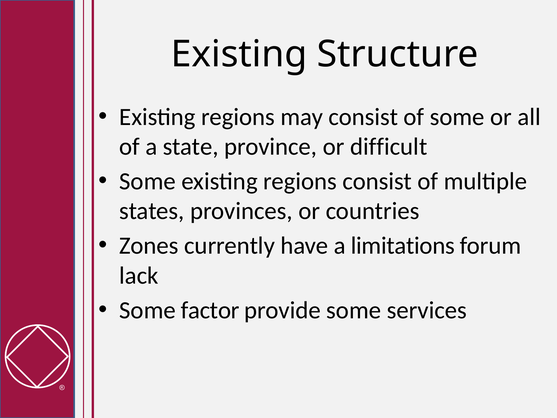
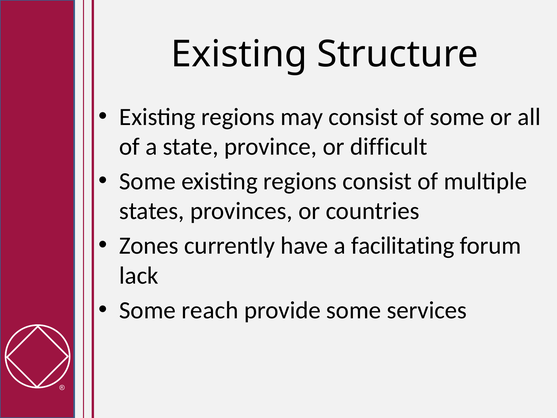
limitations: limitations -> facilitating (403, 246)
factor: factor -> reach (210, 310)
